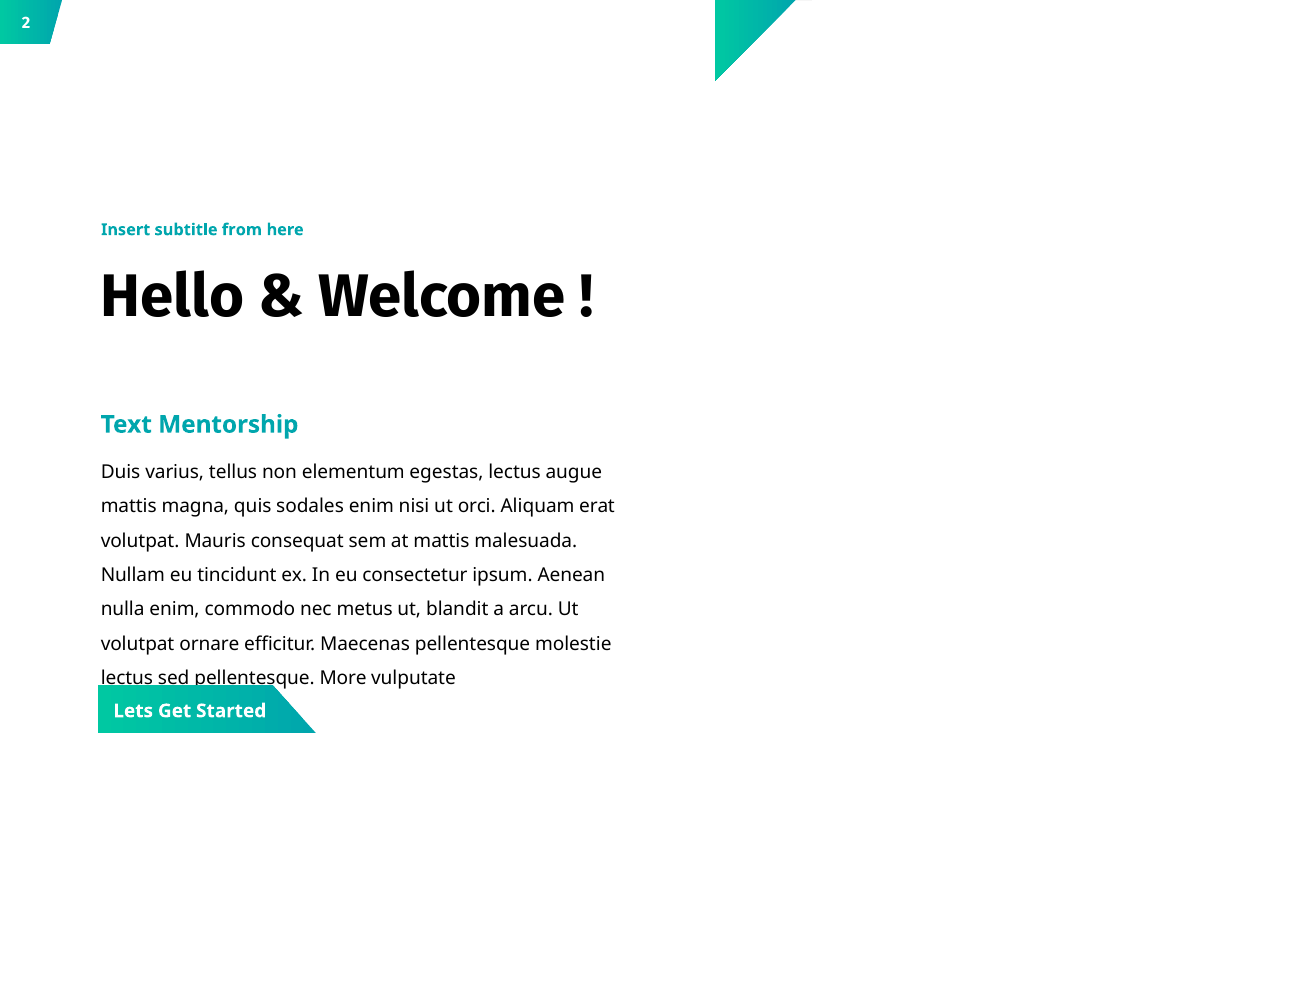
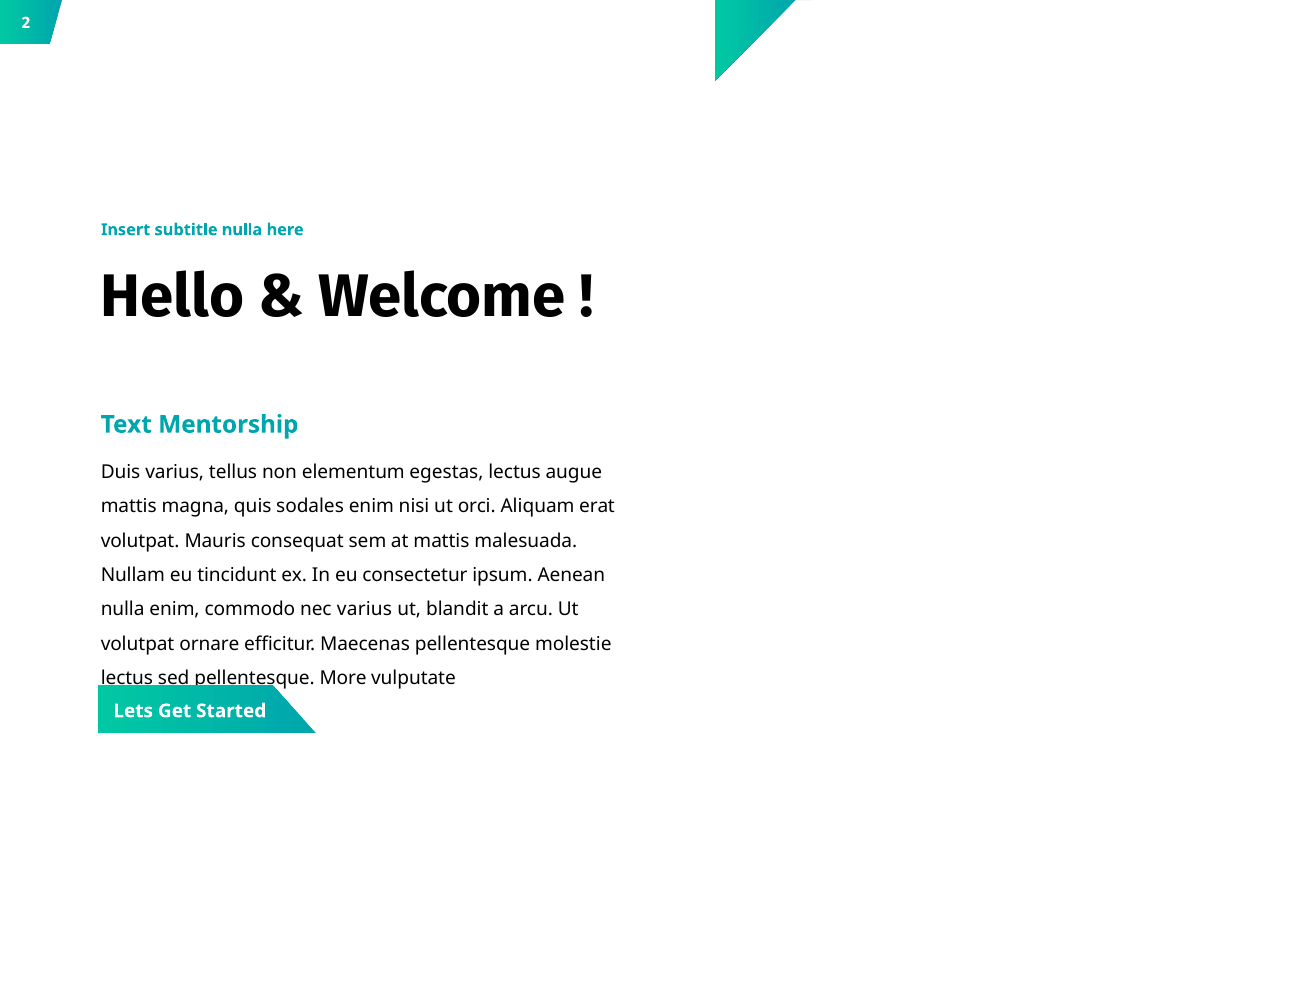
subtitle from: from -> nulla (242, 230)
nec metus: metus -> varius (365, 609)
